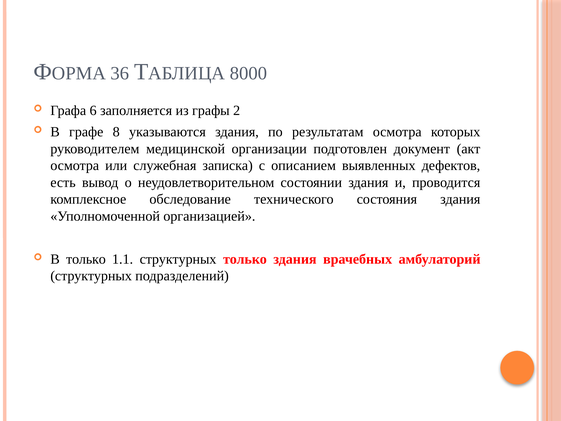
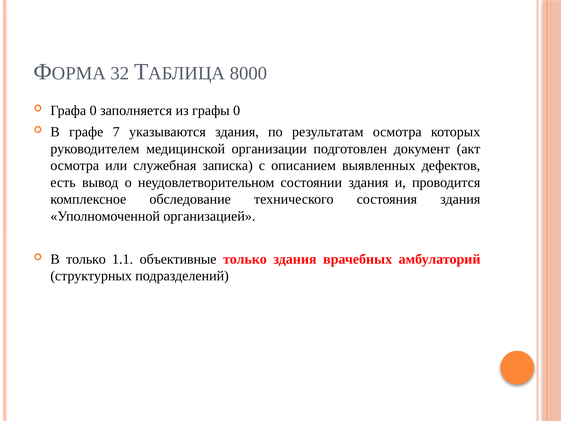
36: 36 -> 32 (120, 73)
Графа 6: 6 -> 0 (93, 110)
графы 2: 2 -> 0 (237, 110)
8: 8 -> 7 (116, 132)
1.1 структурных: структурных -> объективные (178, 259)
